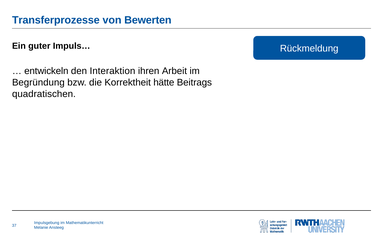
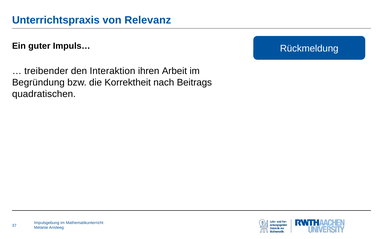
Transferprozesse: Transferprozesse -> Unterrichtspraxis (56, 20)
Bewerten: Bewerten -> Relevanz (148, 20)
entwickeln: entwickeln -> treibender (46, 71)
hätte: hätte -> nach (164, 83)
